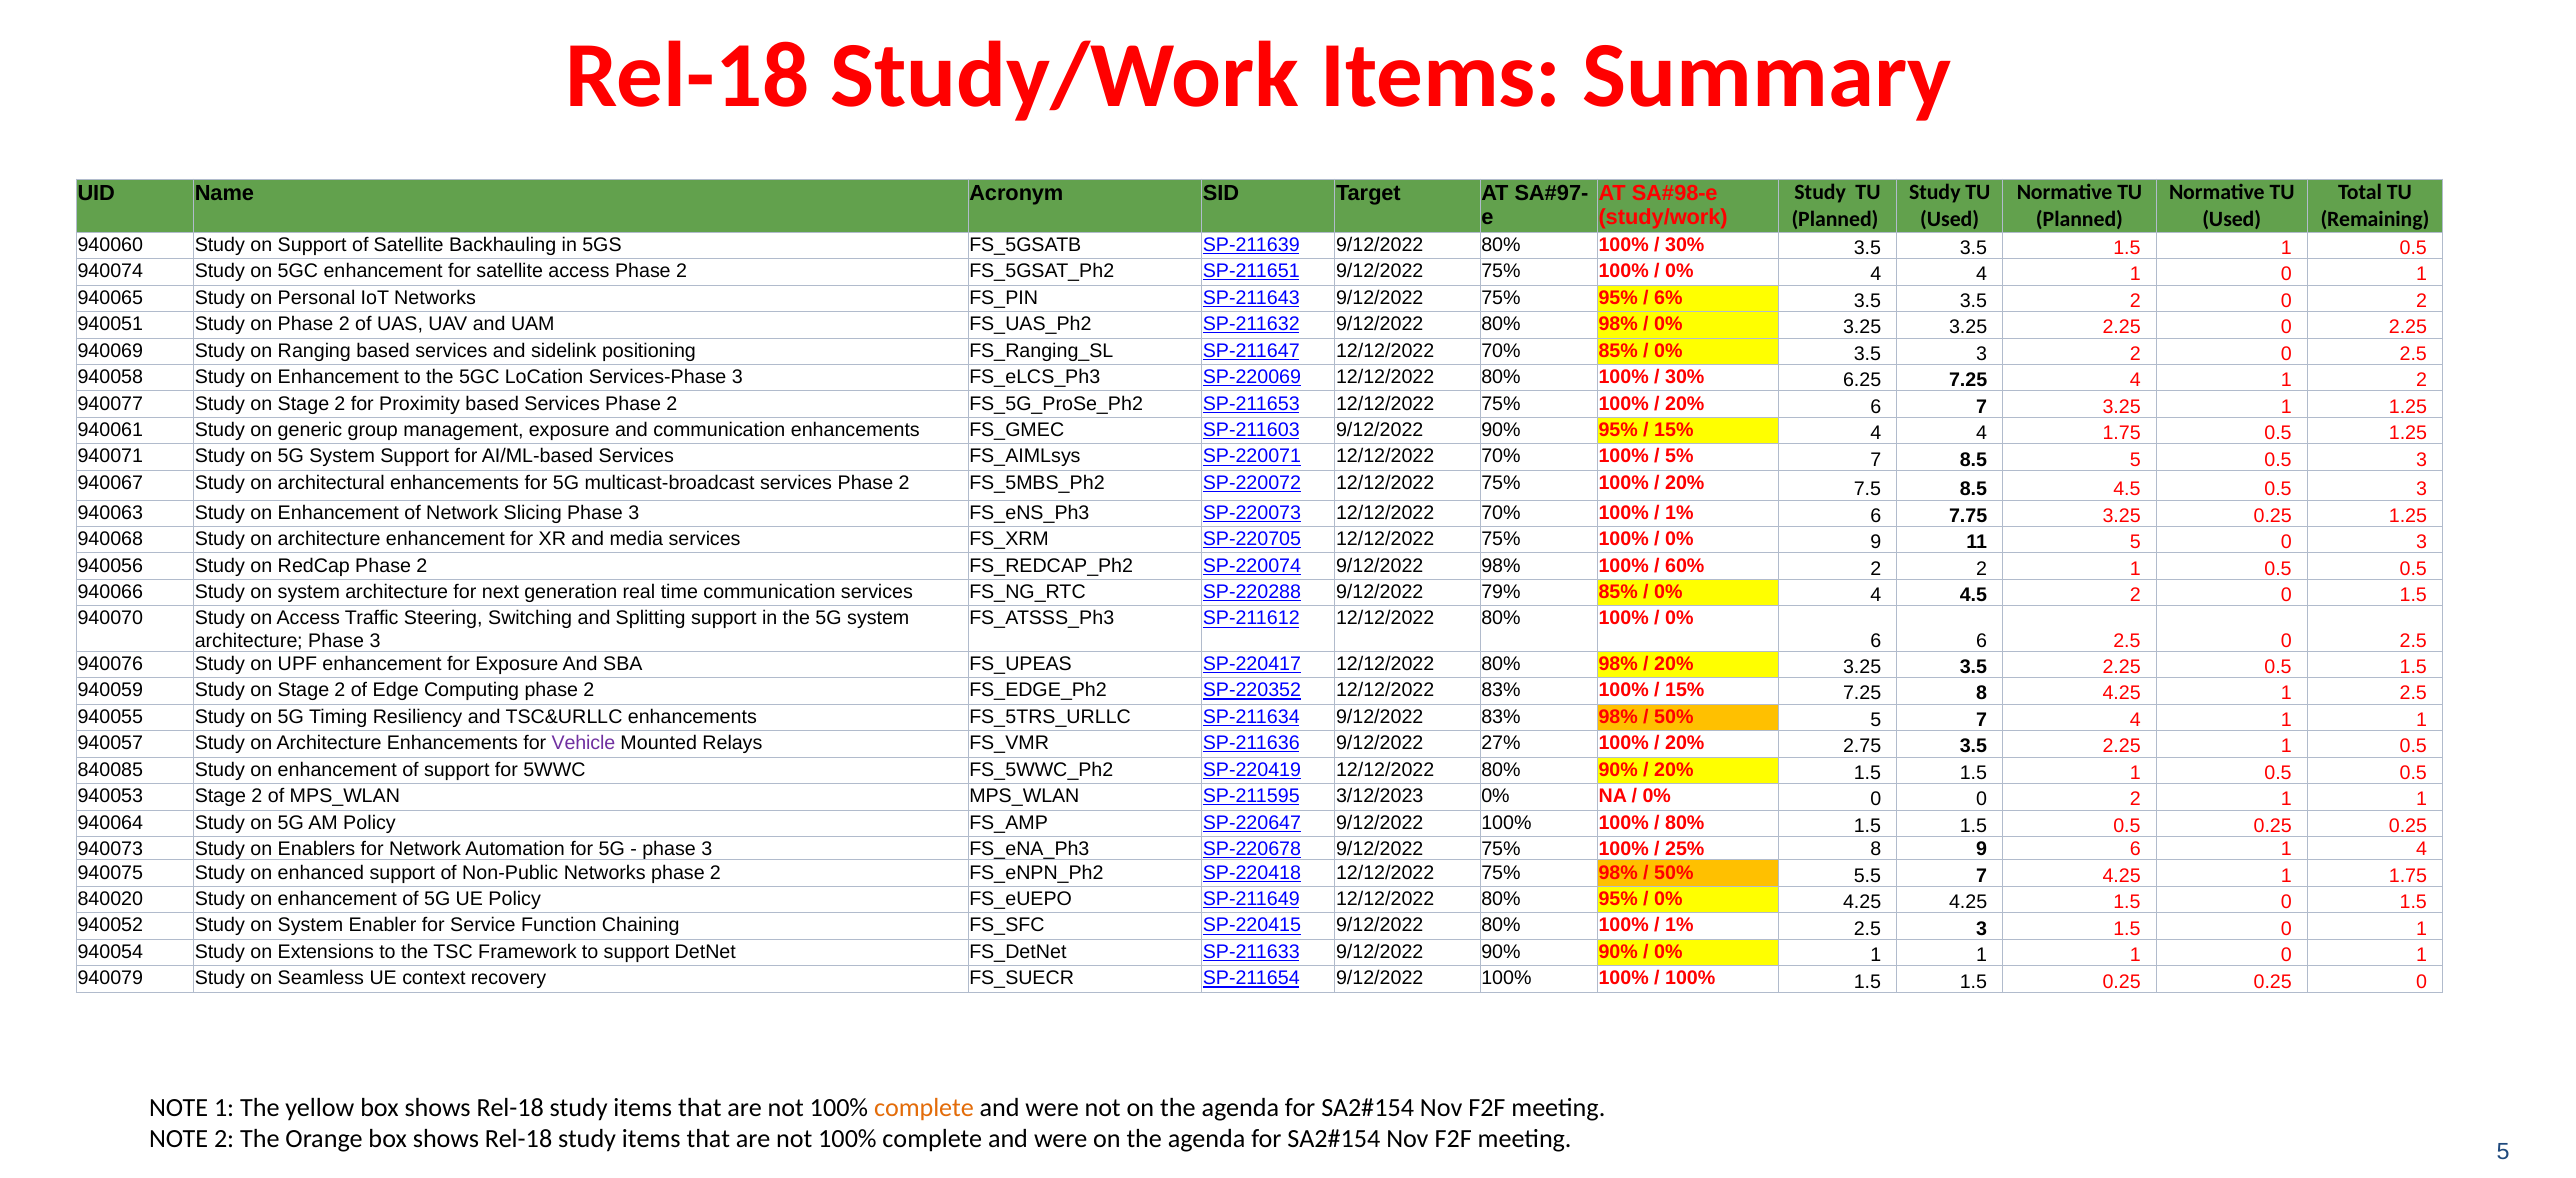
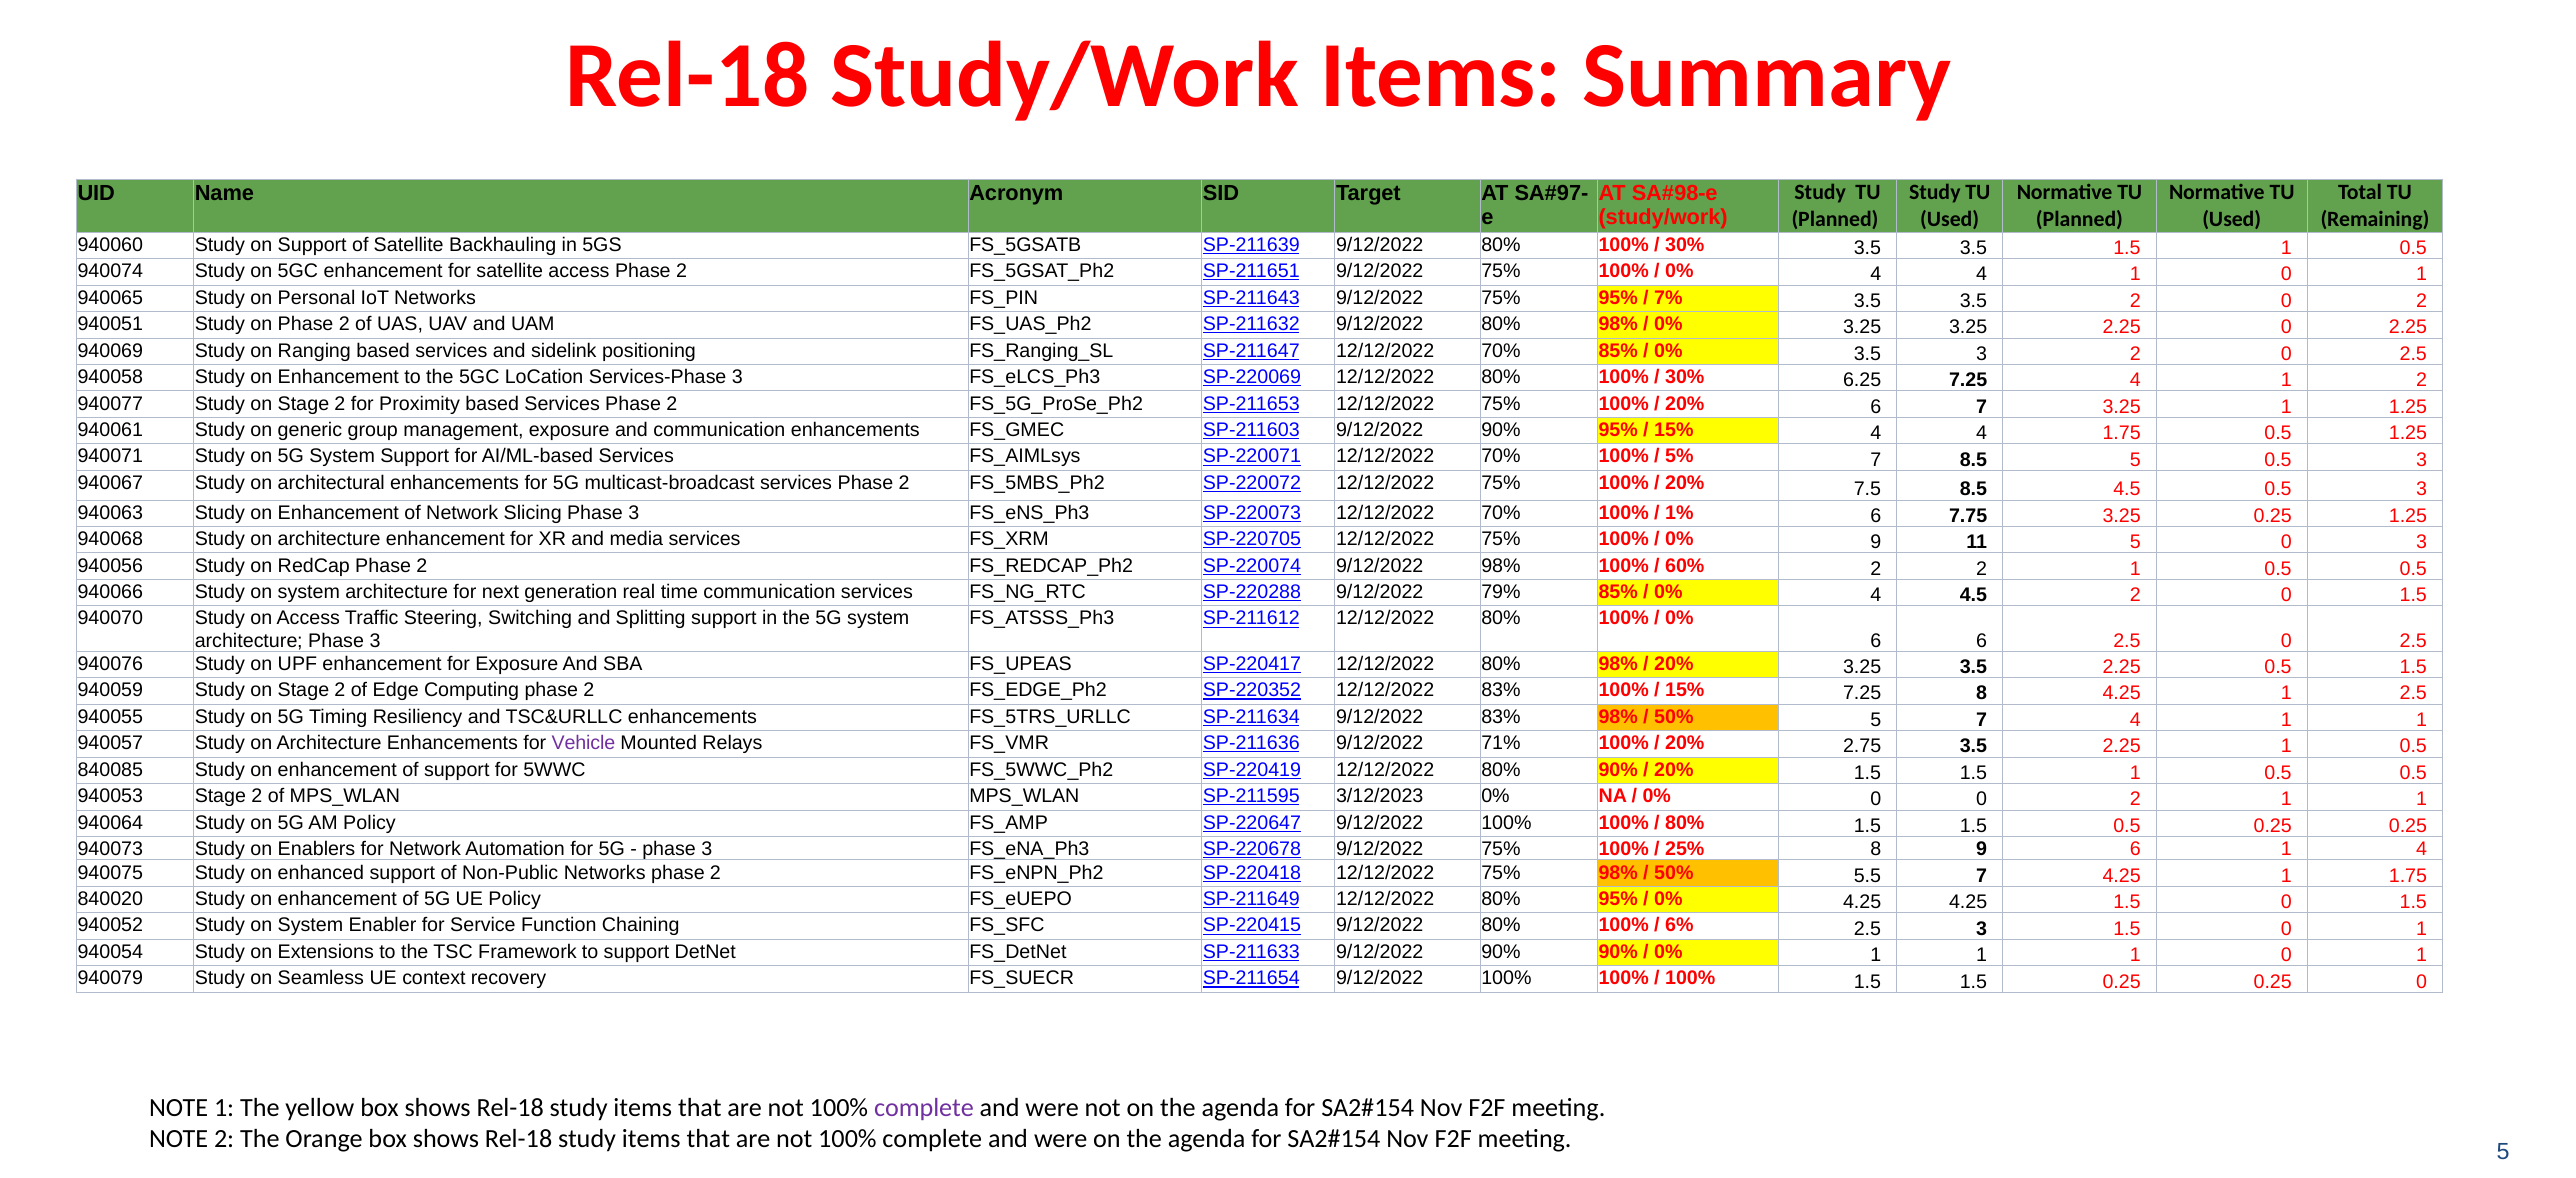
6%: 6% -> 7% (1668, 298)
27%: 27% -> 71% (1501, 743)
1%: 1% -> 6% (1679, 926)
complete colour: orange -> purple (924, 1108)
